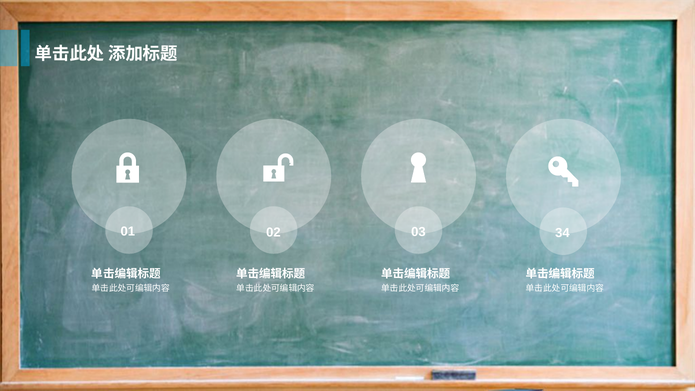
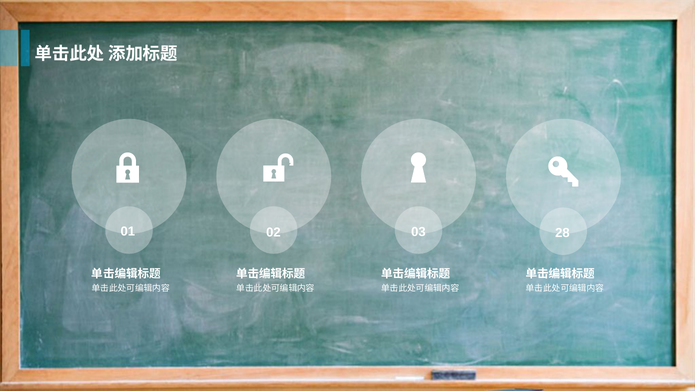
34: 34 -> 28 (562, 233)
